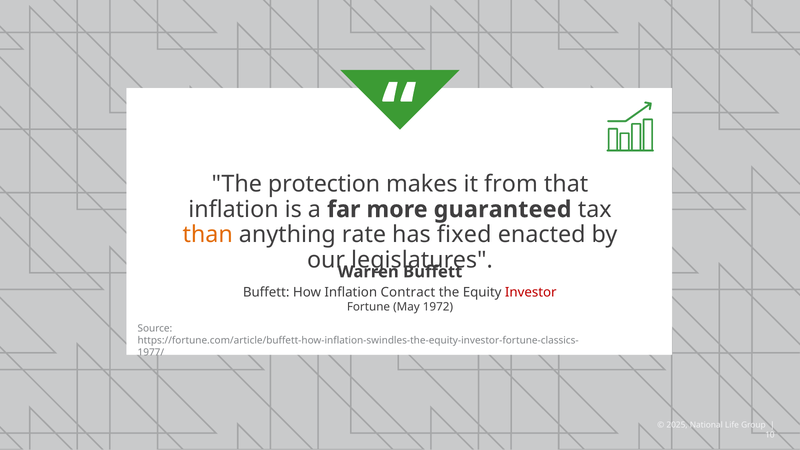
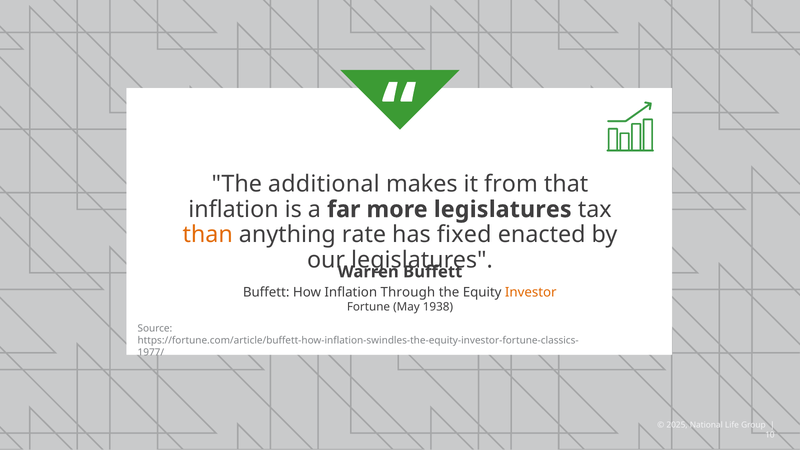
protection: protection -> additional (324, 184)
more guaranteed: guaranteed -> legislatures (503, 209)
Contract: Contract -> Through (408, 292)
Investor colour: red -> orange (531, 292)
1972: 1972 -> 1938 (438, 307)
